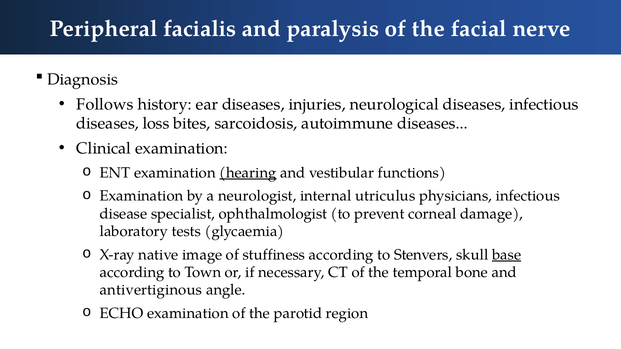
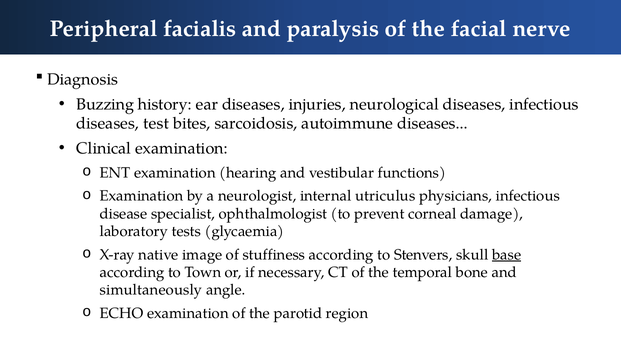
Follows: Follows -> Buzzing (105, 104)
loss: loss -> test (156, 124)
hearing underline: present -> none (248, 173)
antivertiginous: antivertiginous -> simultaneously (151, 290)
